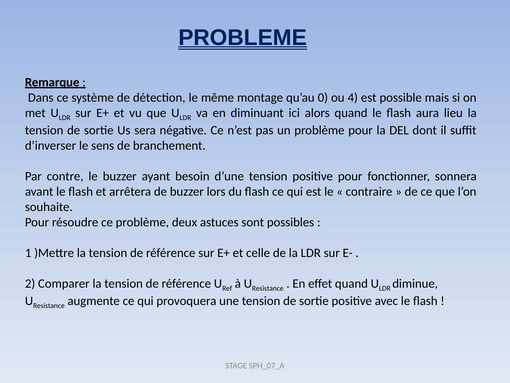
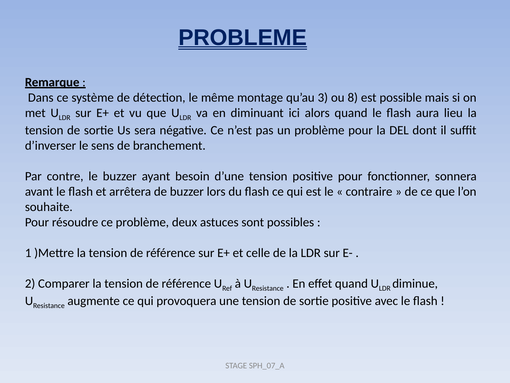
0: 0 -> 3 (323, 97)
4: 4 -> 8 (353, 97)
